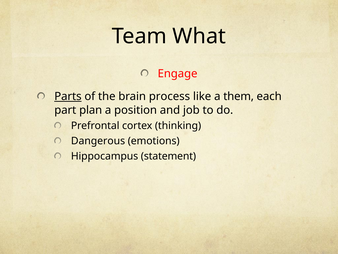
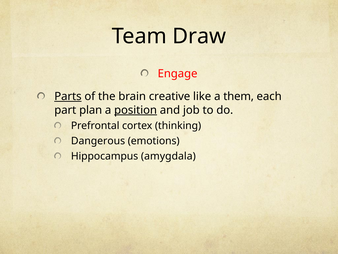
What: What -> Draw (199, 36)
process: process -> creative (170, 96)
position underline: none -> present (136, 110)
statement: statement -> amygdala (168, 156)
